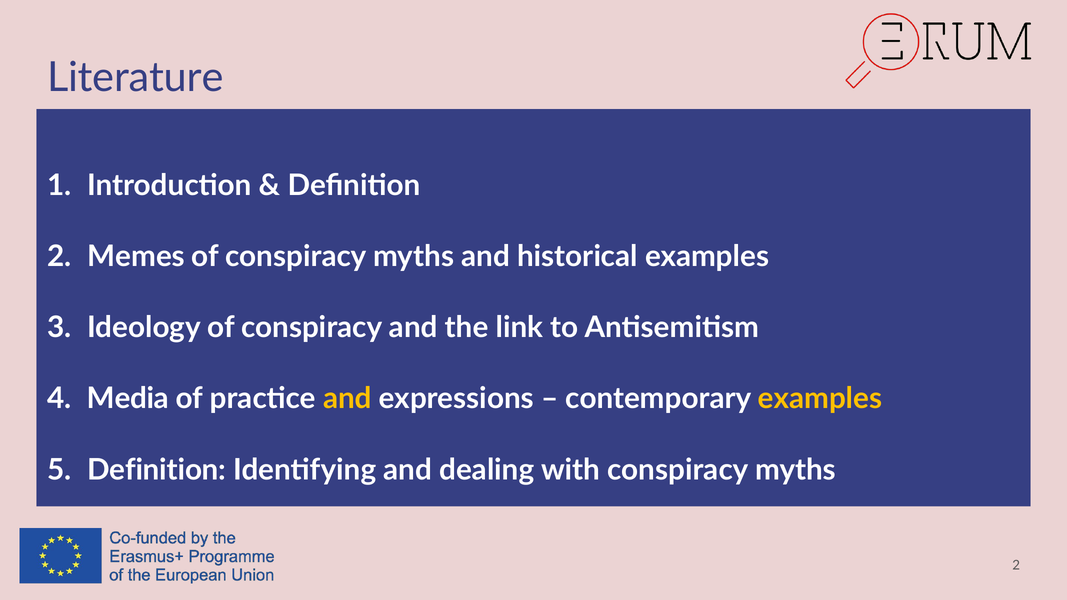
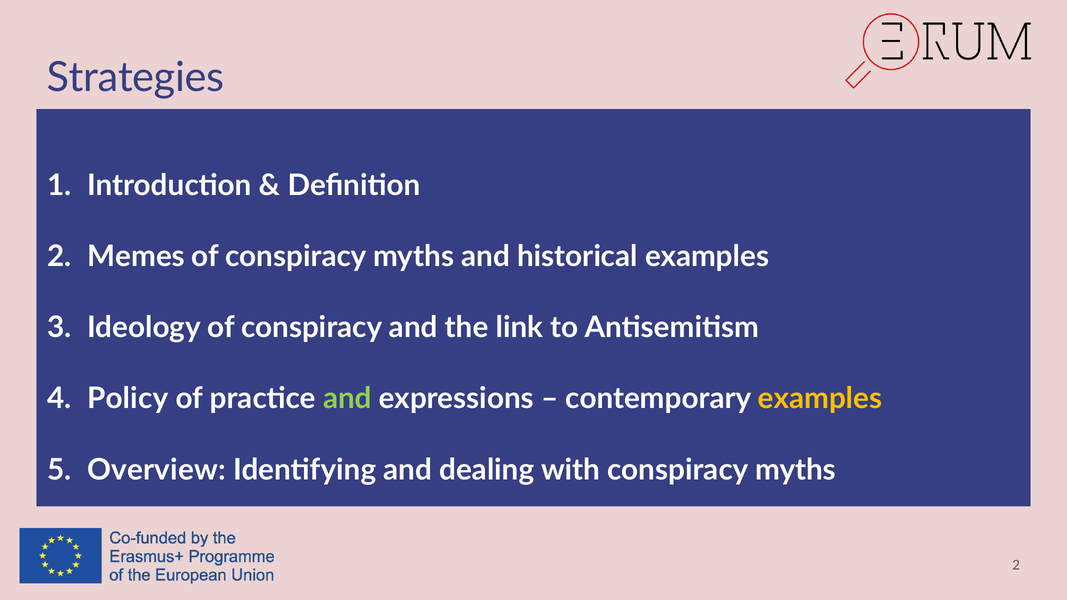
Literature: Literature -> Strategies (135, 78)
Media: Media -> Policy (128, 399)
and colour: yellow -> light green (347, 399)
Definition: Definition -> Overview (156, 470)
